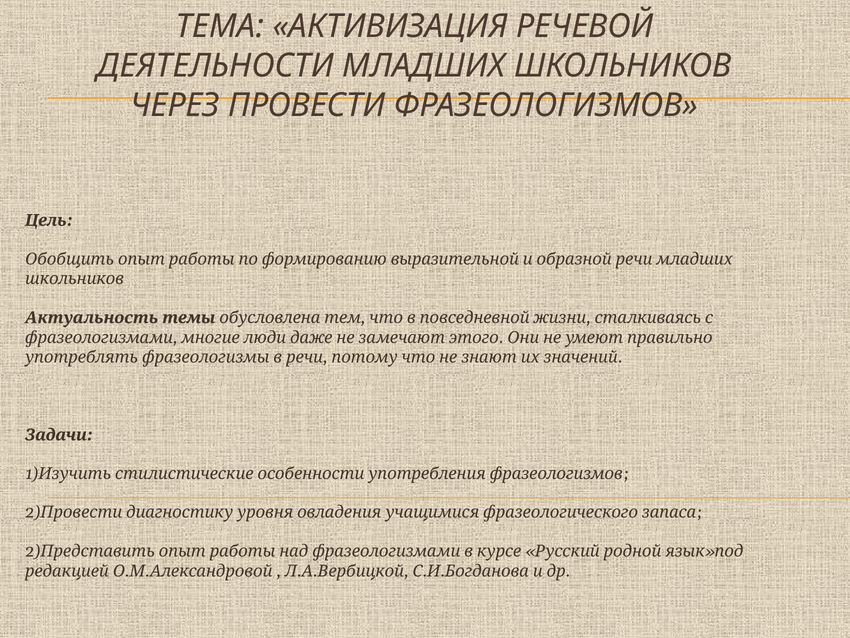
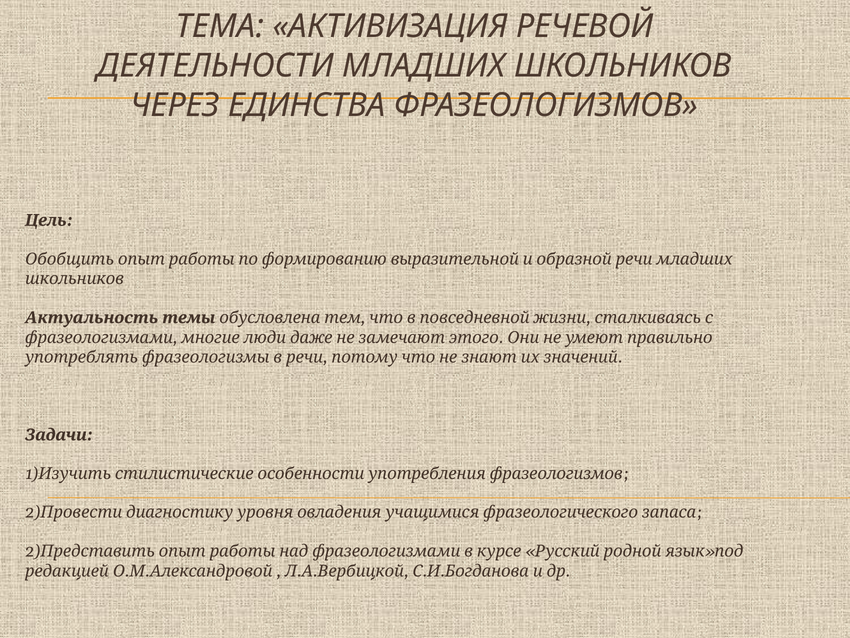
ПРОВЕСТИ: ПРОВЕСТИ -> ЕДИНСТВА (307, 105)
